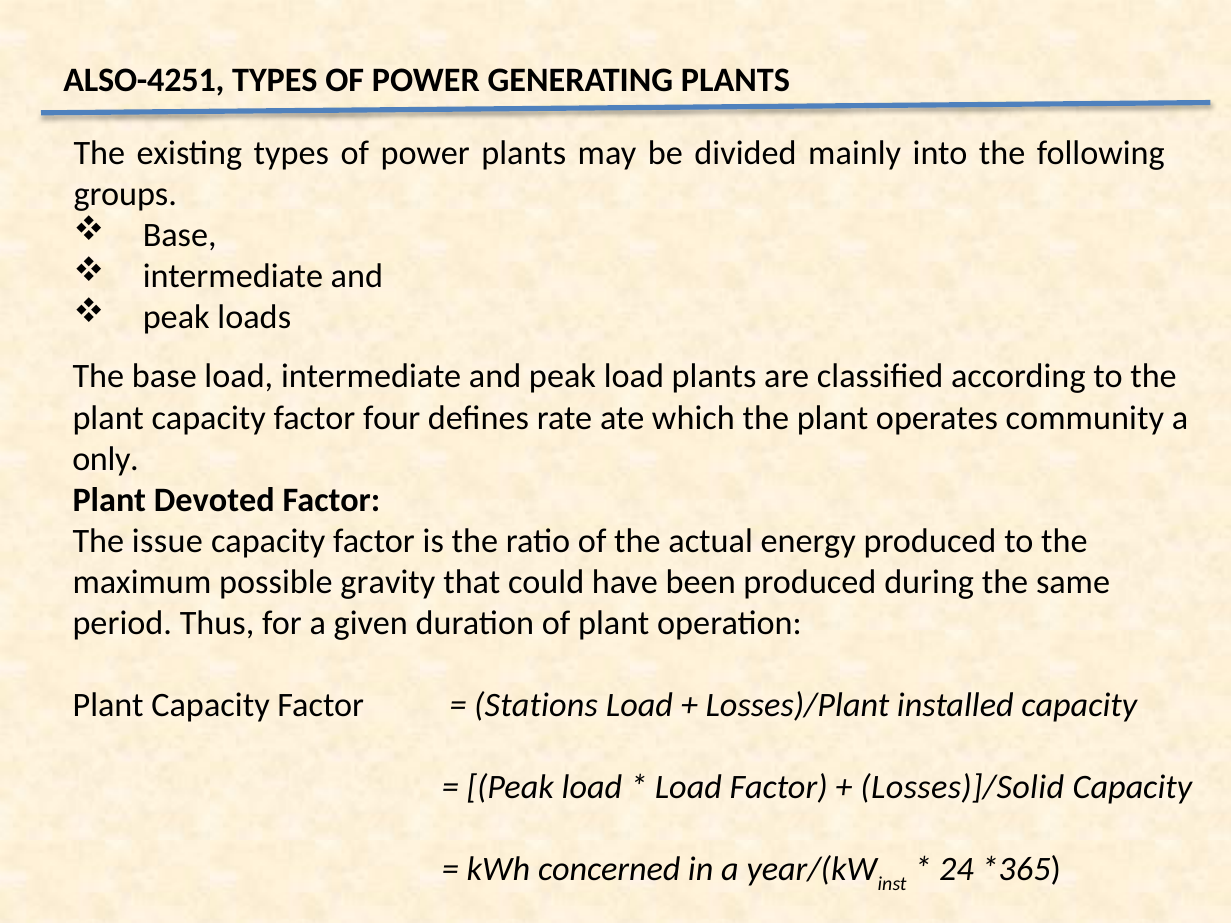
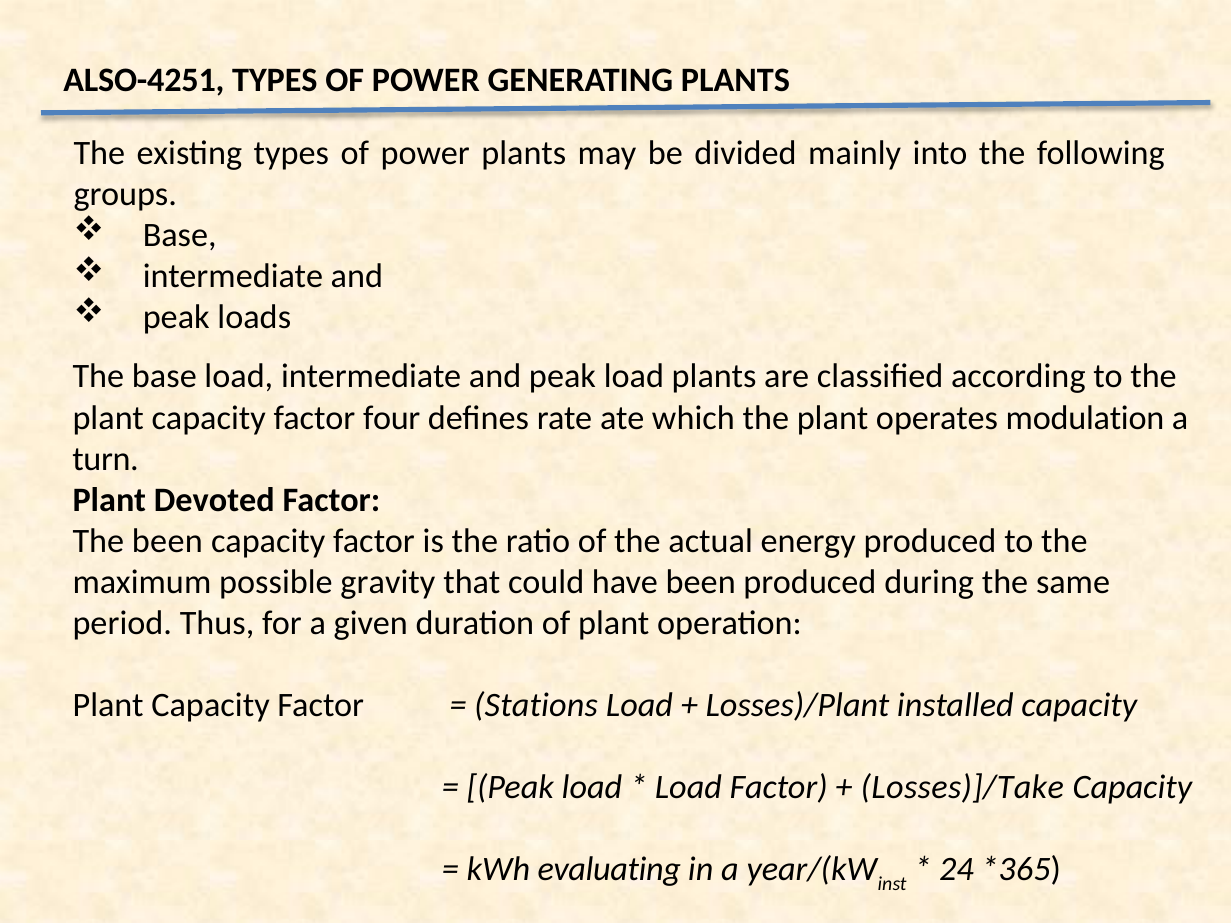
community: community -> modulation (1085, 418)
only: only -> turn (106, 459)
The issue: issue -> been (167, 541)
Losses)]/Solid: Losses)]/Solid -> Losses)]/Take (962, 787)
concerned: concerned -> evaluating (609, 869)
